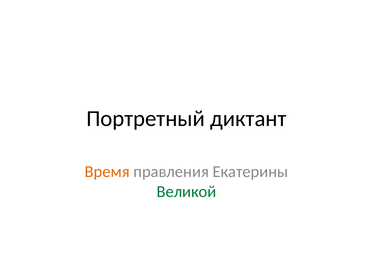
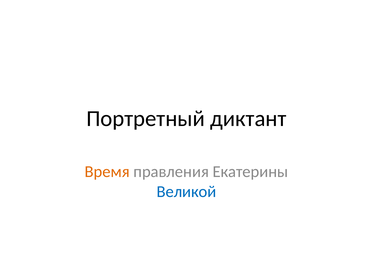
Великой colour: green -> blue (187, 191)
